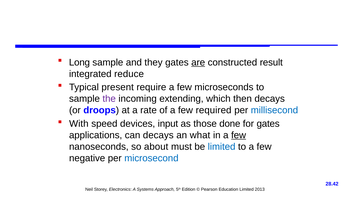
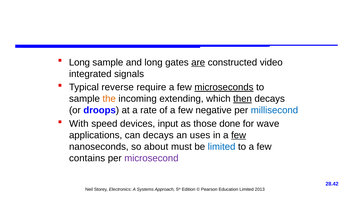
and they: they -> long (154, 62)
result: result -> video (271, 62)
reduce: reduce -> signals (129, 74)
present: present -> reverse (118, 87)
microseconds underline: none -> present (224, 87)
the colour: purple -> orange (109, 99)
then underline: none -> present (243, 99)
required: required -> negative (214, 110)
for gates: gates -> wave (268, 123)
what: what -> uses (200, 135)
negative: negative -> contains (87, 158)
microsecond colour: blue -> purple (151, 158)
